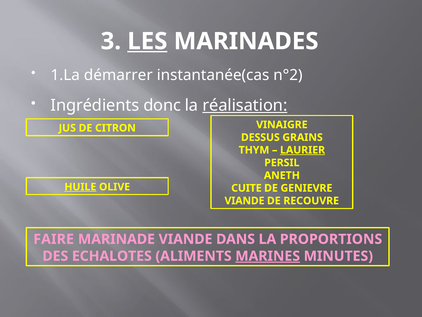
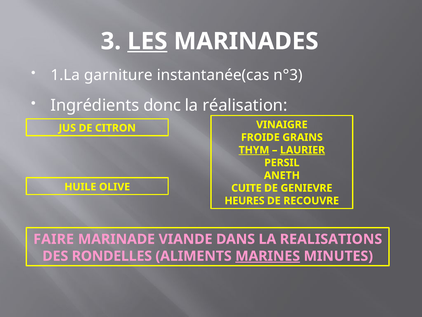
démarrer: démarrer -> garniture (118, 75)
n°2: n°2 -> n°3 (288, 75)
réalisation underline: present -> none (245, 105)
DESSUS: DESSUS -> FROIDE (260, 137)
THYM underline: none -> present (254, 150)
HUILE underline: present -> none (80, 187)
VIANDE: VIANDE -> HEURES (245, 200)
PROPORTIONS: PROPORTIONS -> REALISATIONS (331, 239)
ECHALOTES: ECHALOTES -> RONDELLES (112, 256)
